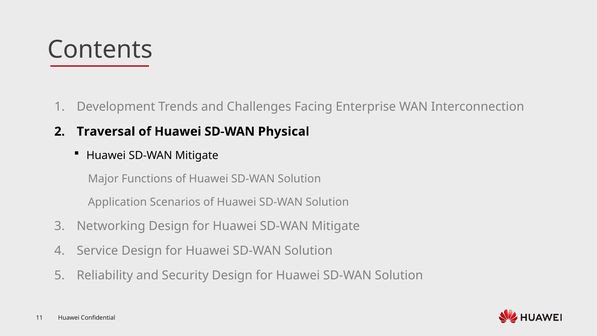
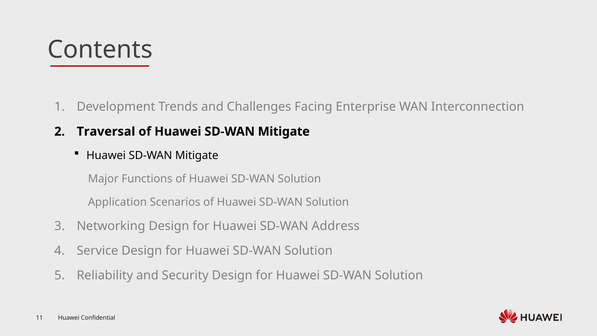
of Huawei SD-WAN Physical: Physical -> Mitigate (284, 131)
for Huawei SD-WAN Mitigate: Mitigate -> Address (336, 226)
